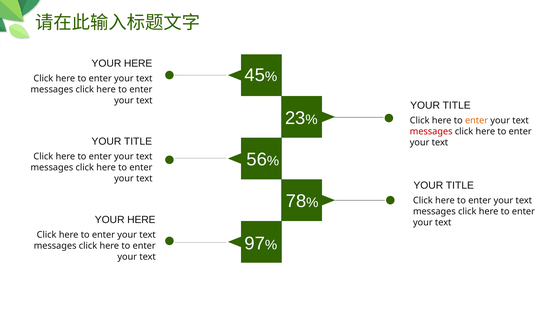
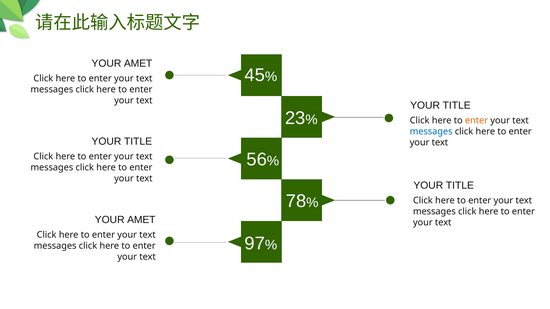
HERE: HERE -> AMET (138, 63)
messages colour: red -> blue (431, 132)
HERE: HERE -> AMET (141, 220)
